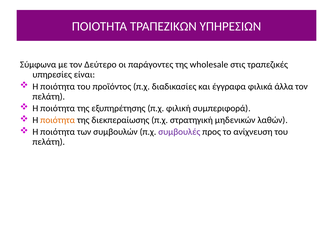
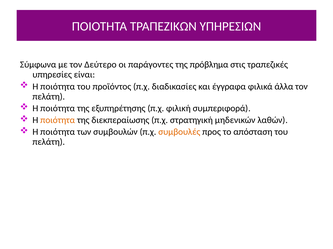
wholesale: wholesale -> πρόβλημα (209, 65)
συμβουλές colour: purple -> orange (179, 132)
ανίχνευση: ανίχνευση -> απόσταση (253, 132)
